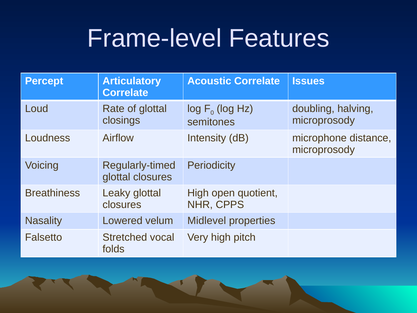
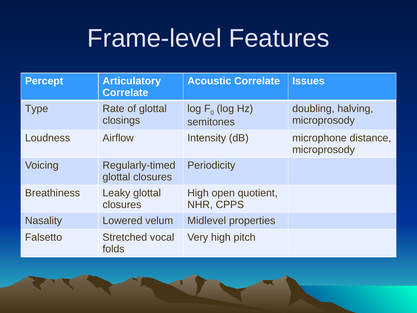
Loud: Loud -> Type (37, 109)
